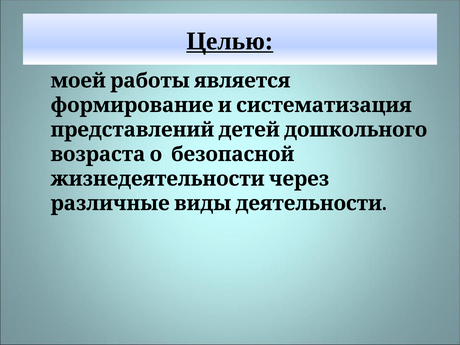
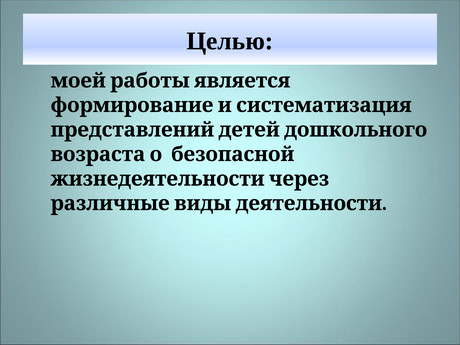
Целью underline: present -> none (230, 41)
